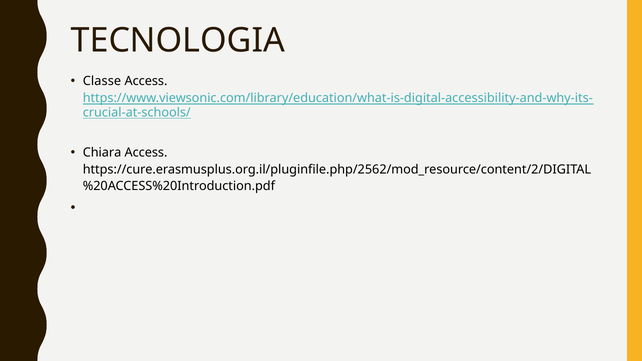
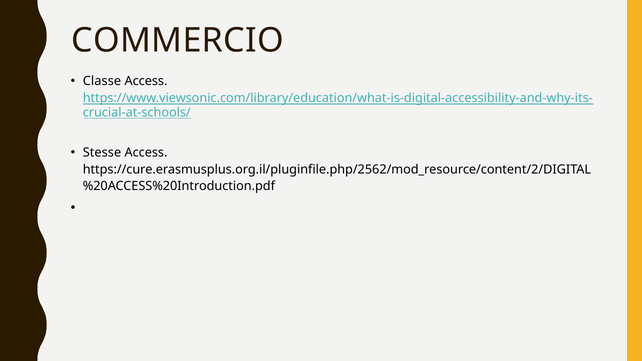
TECNOLOGIA: TECNOLOGIA -> COMMERCIO (178, 41)
Chiara: Chiara -> Stesse (102, 153)
